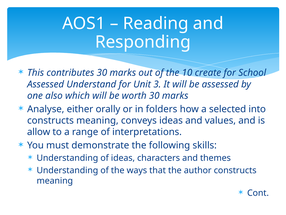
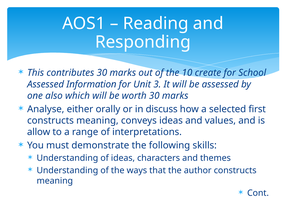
Understand: Understand -> Information (91, 84)
folders: folders -> discuss (162, 109)
into: into -> first (257, 109)
